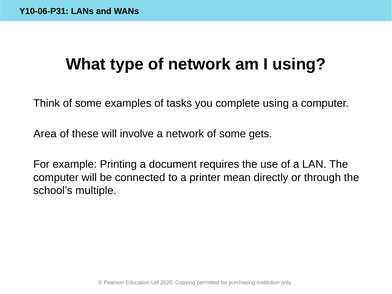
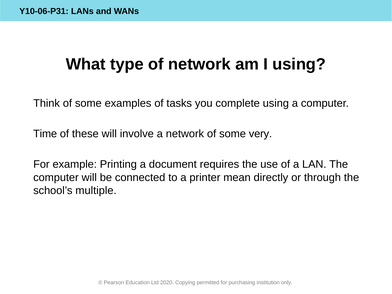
Area: Area -> Time (45, 134)
gets: gets -> very (260, 134)
